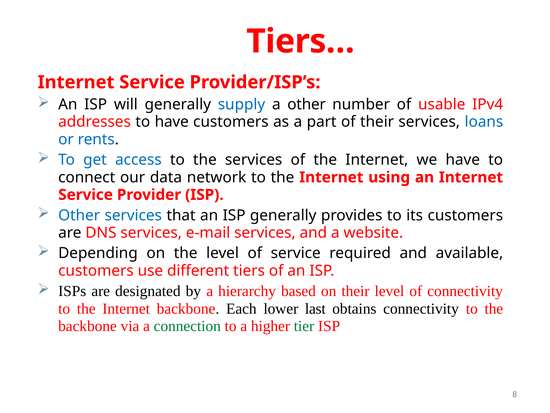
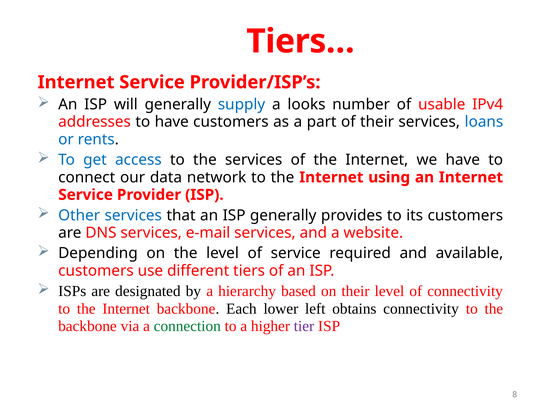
a other: other -> looks (306, 104)
last: last -> left (315, 308)
tier colour: green -> purple (304, 326)
